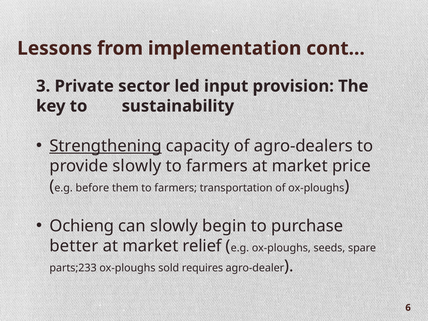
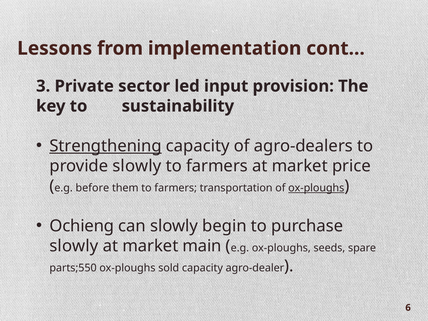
ox-ploughs underline: none -> present (316, 188)
better: better -> slowly (74, 246)
relief: relief -> main (202, 246)
parts;233: parts;233 -> parts;550 (73, 268)
sold requires: requires -> capacity (202, 268)
